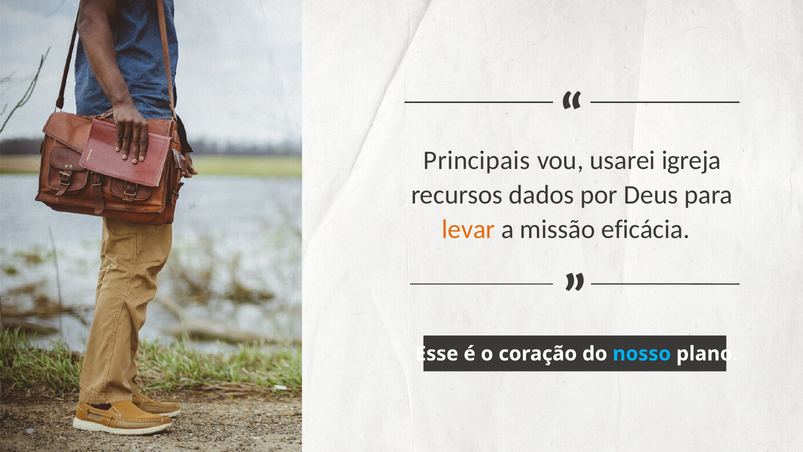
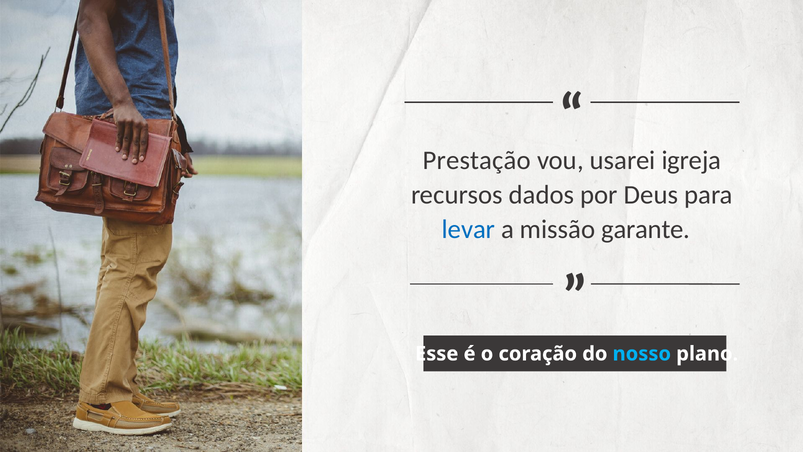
Principais: Principais -> Prestação (477, 160)
levar colour: orange -> blue (468, 229)
eficácia: eficácia -> garante (646, 229)
